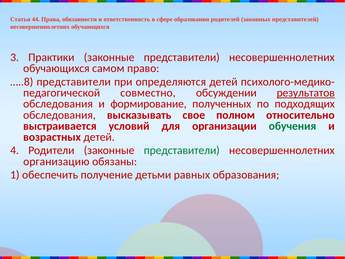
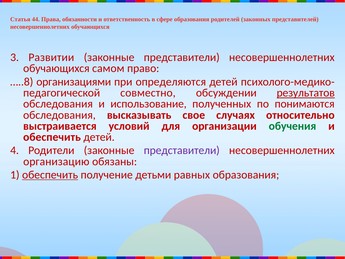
Практики: Практики -> Развитии (51, 57)
…..8 представители: представители -> организациями (74, 82)
формирование: формирование -> использование (149, 104)
подходящих: подходящих -> понимаются (305, 104)
полном: полном -> случаях (236, 115)
возрастных: возрастных -> обеспечить (52, 137)
представители colour: green -> purple (182, 150)
обеспечить underline: none -> present (50, 175)
